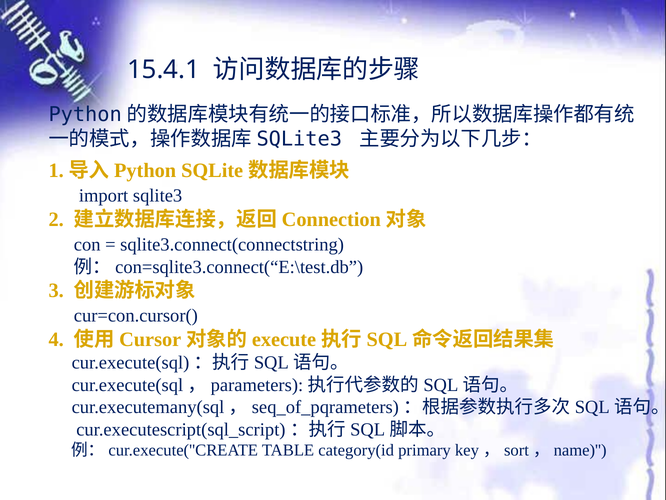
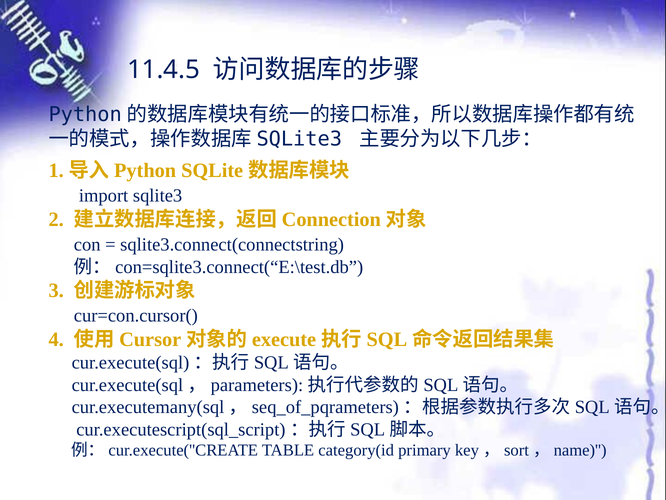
15.4.1: 15.4.1 -> 11.4.5 (164, 70)
